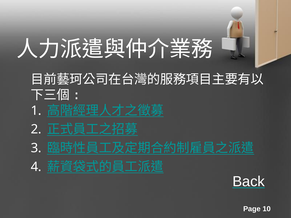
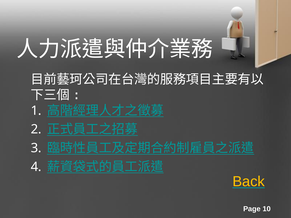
Back colour: white -> yellow (249, 182)
